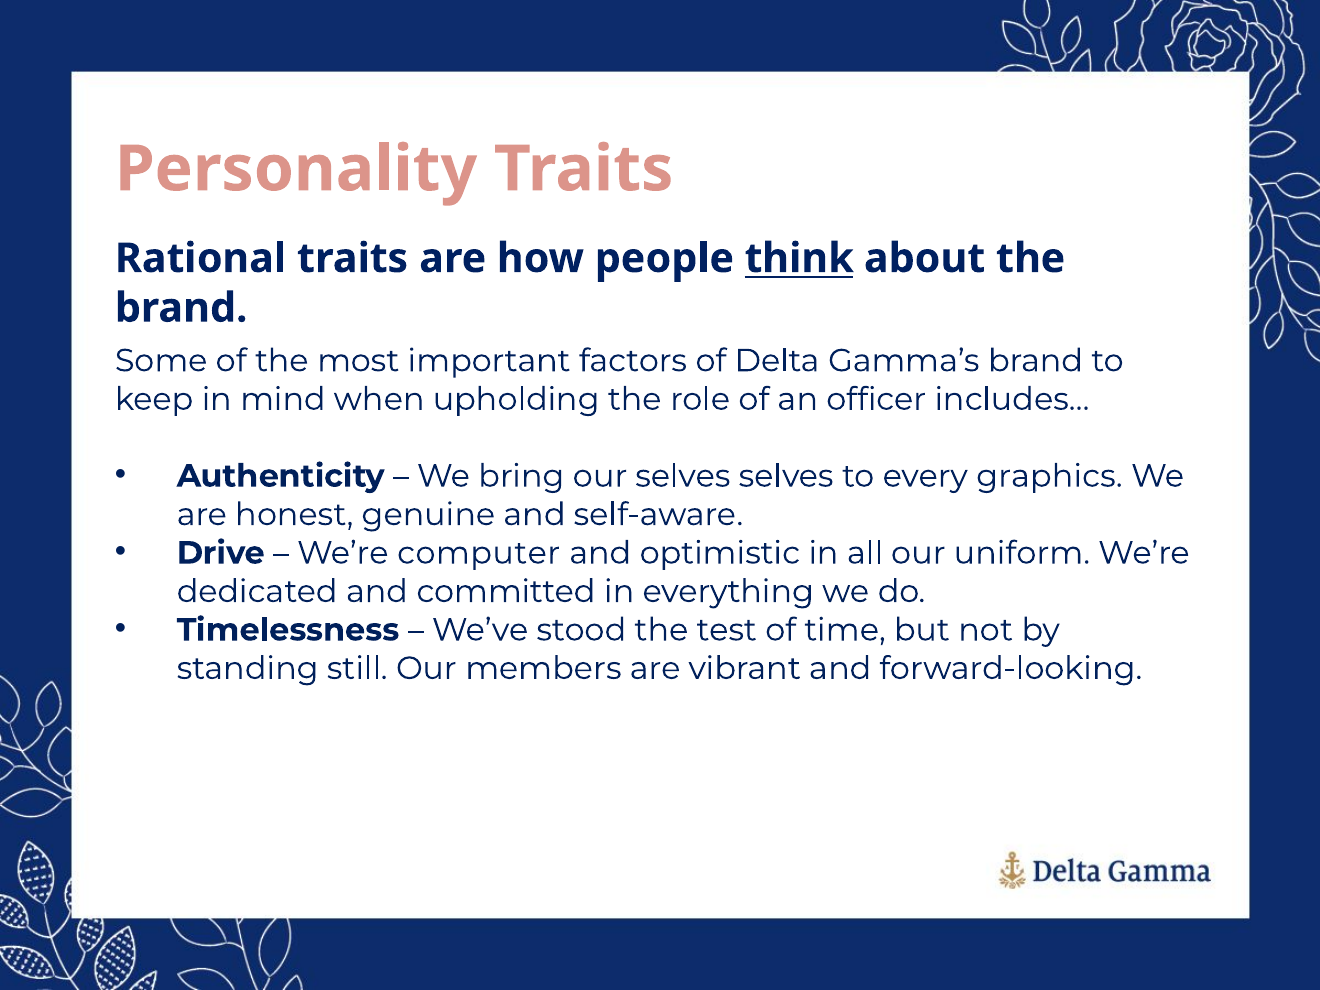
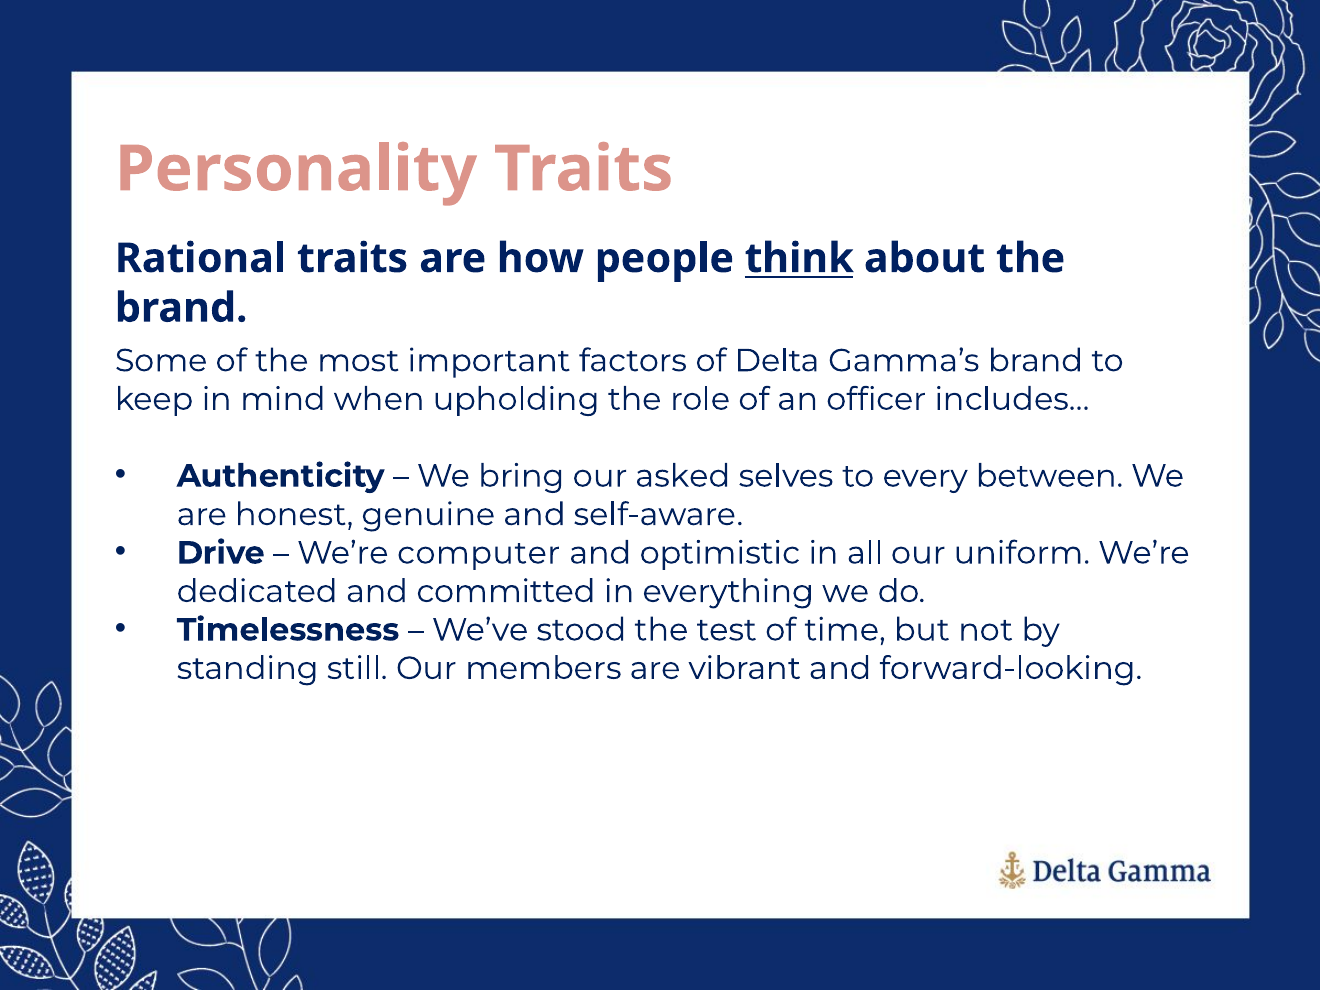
our selves: selves -> asked (683, 476)
graphics: graphics -> between (1050, 476)
